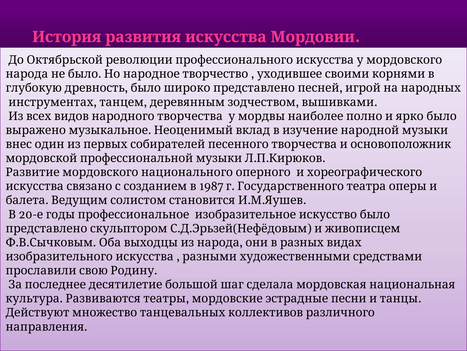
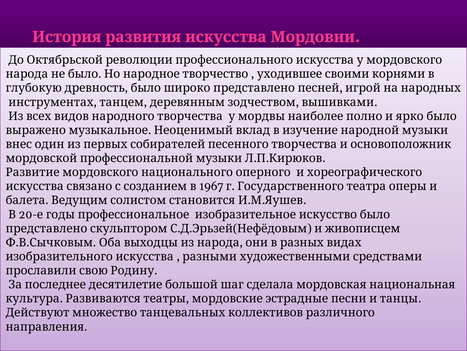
1987: 1987 -> 1967 (211, 186)
